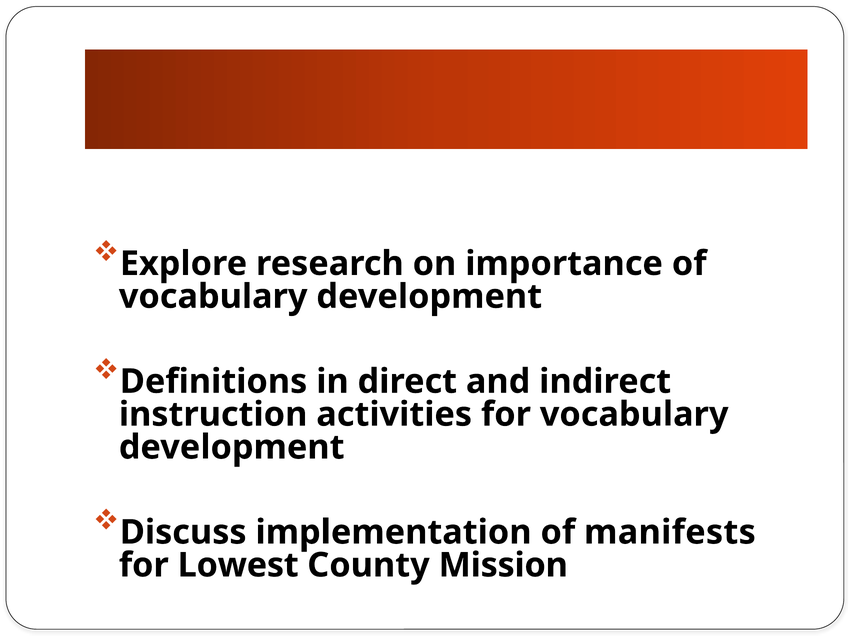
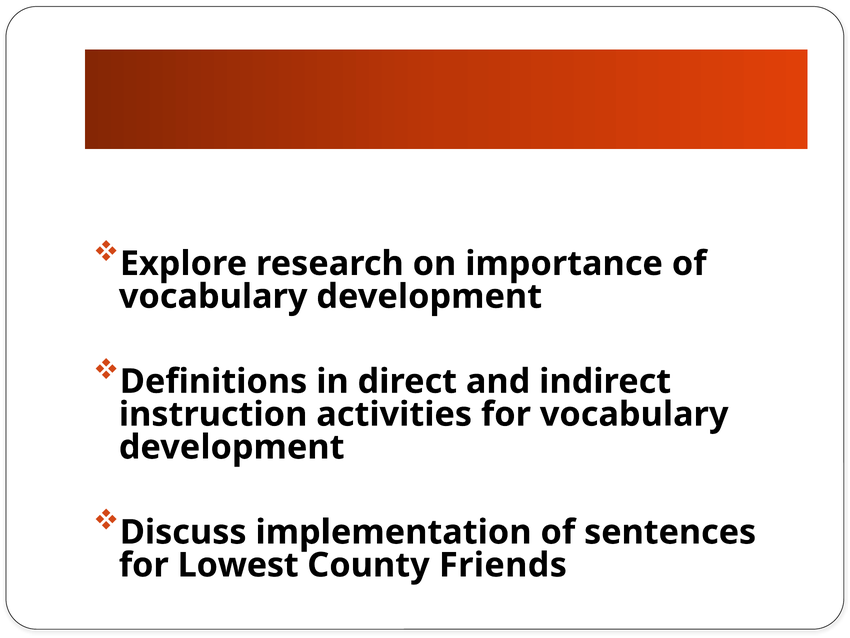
manifests: manifests -> sentences (670, 532)
Mission: Mission -> Friends (503, 565)
